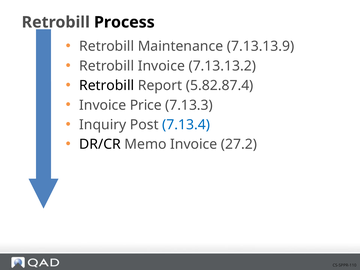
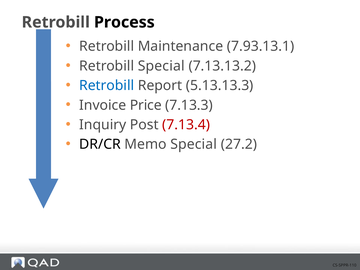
7.13.13.9: 7.13.13.9 -> 7.93.13.1 (261, 46)
Retrobill Invoice: Invoice -> Special (161, 66)
Retrobill colour: black -> blue (107, 86)
5.82.87.4: 5.82.87.4 -> 5.13.13.3 (220, 86)
7.13.4 colour: blue -> red (186, 125)
Memo Invoice: Invoice -> Special (194, 144)
